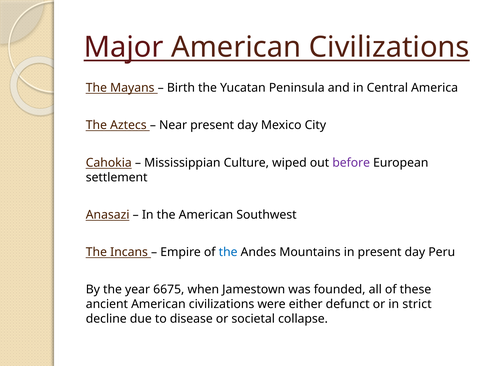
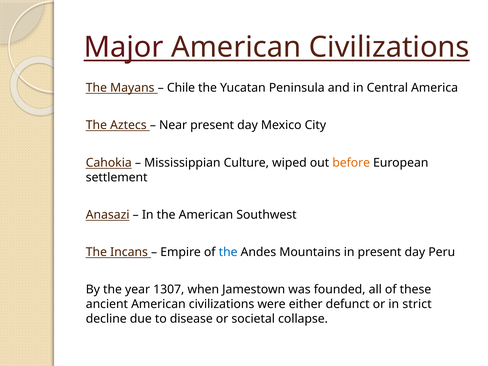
Birth: Birth -> Chile (181, 88)
before colour: purple -> orange (351, 163)
6675: 6675 -> 1307 (169, 290)
